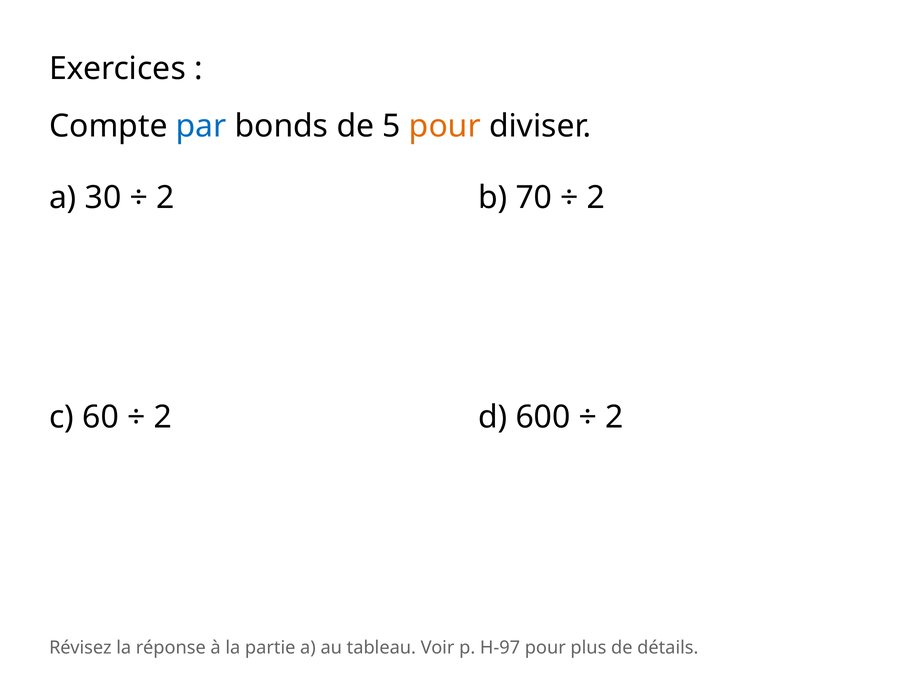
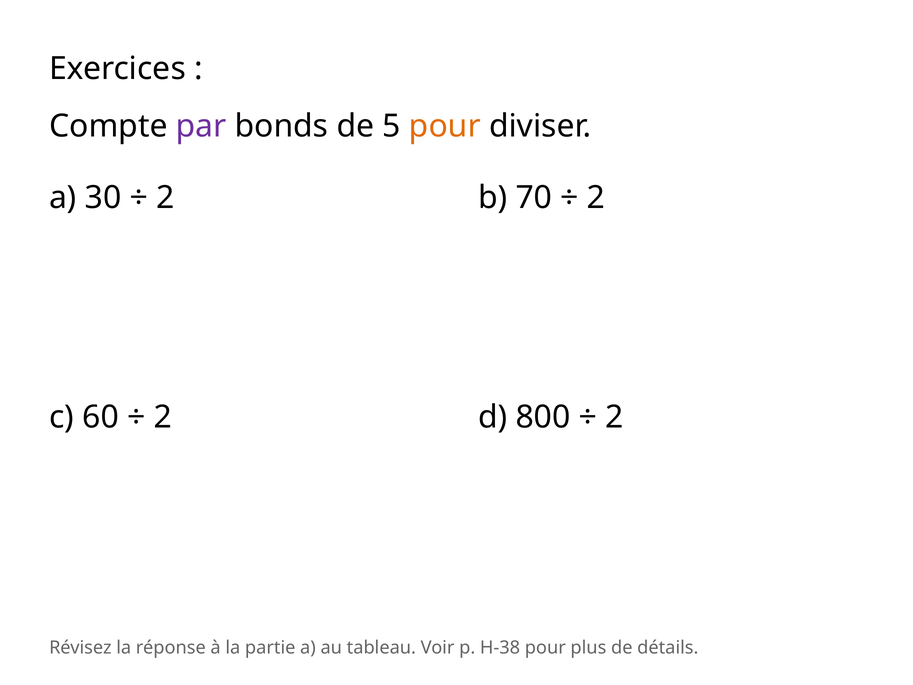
par colour: blue -> purple (201, 126)
600: 600 -> 800 (543, 417)
H-97: H-97 -> H-38 (500, 647)
